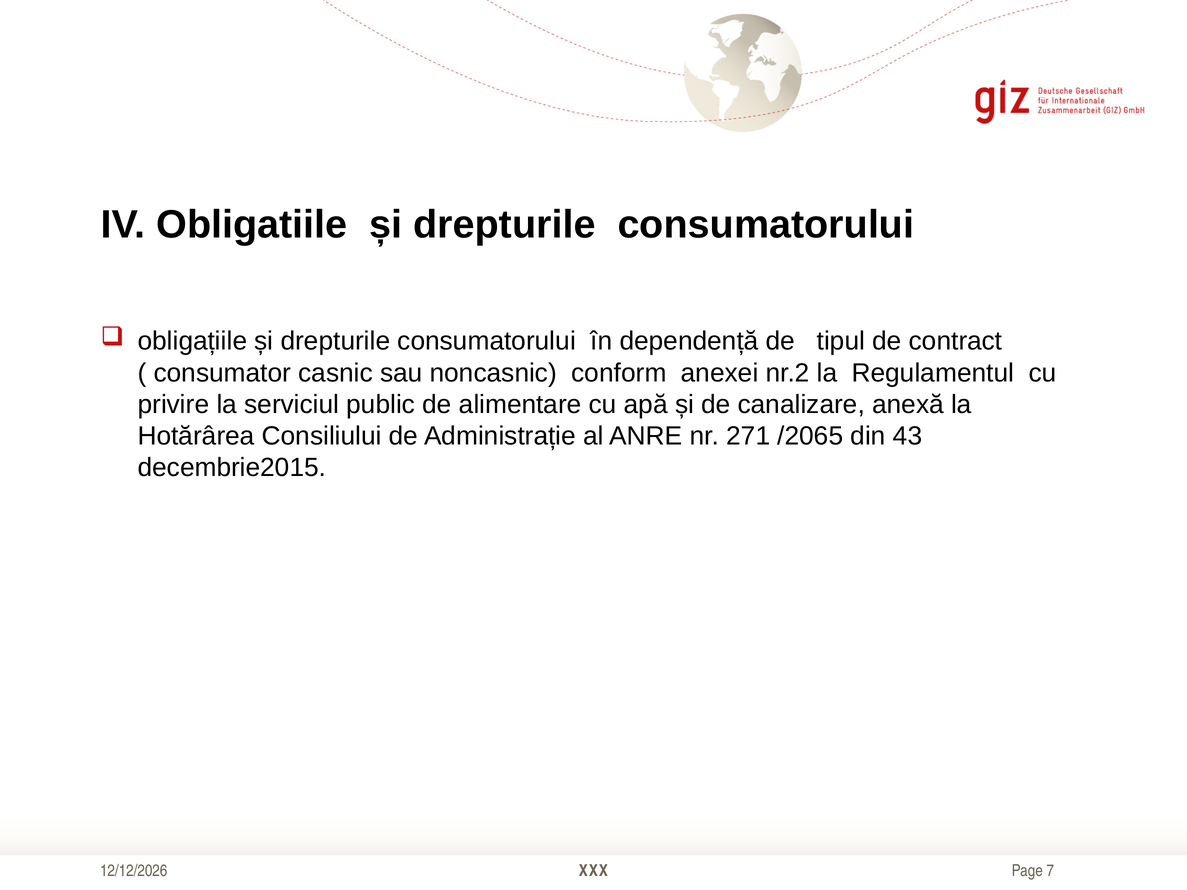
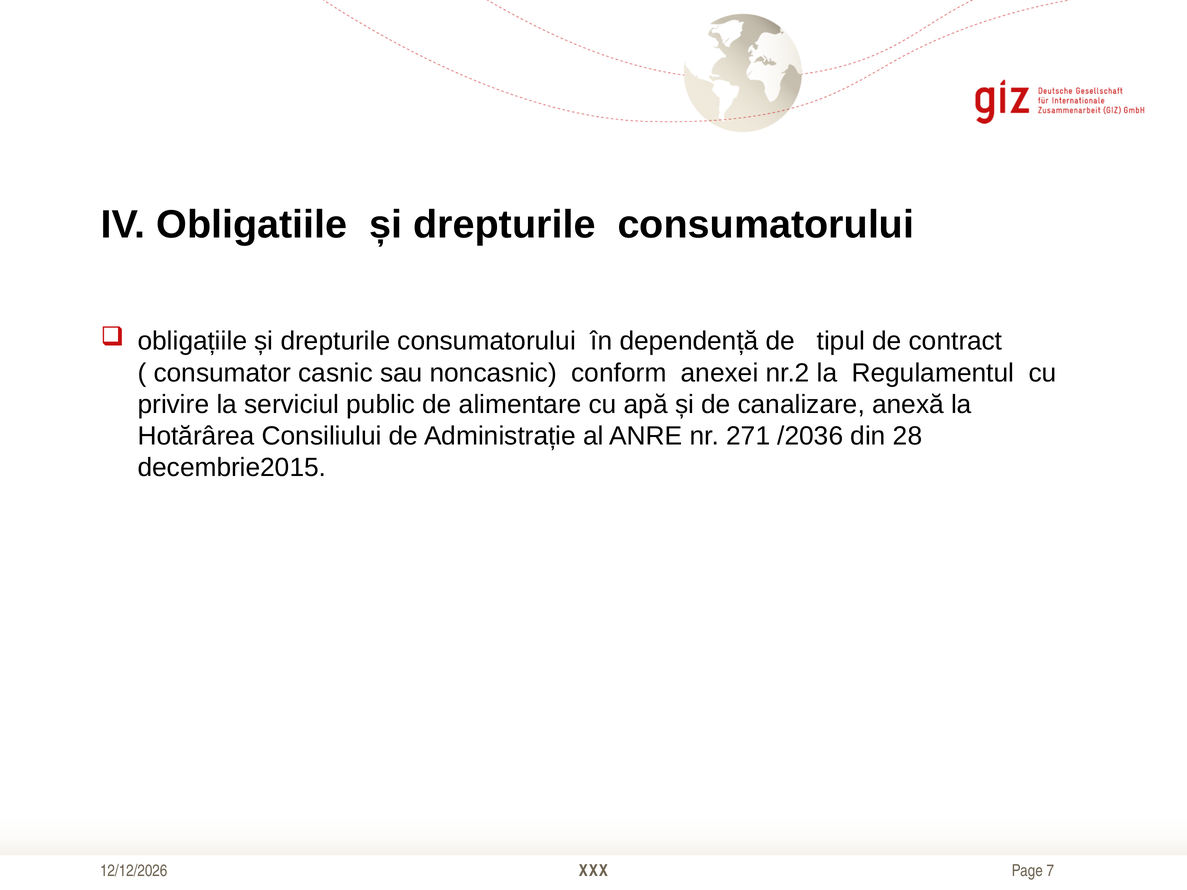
/2065: /2065 -> /2036 (810, 436)
43: 43 -> 28 (908, 436)
